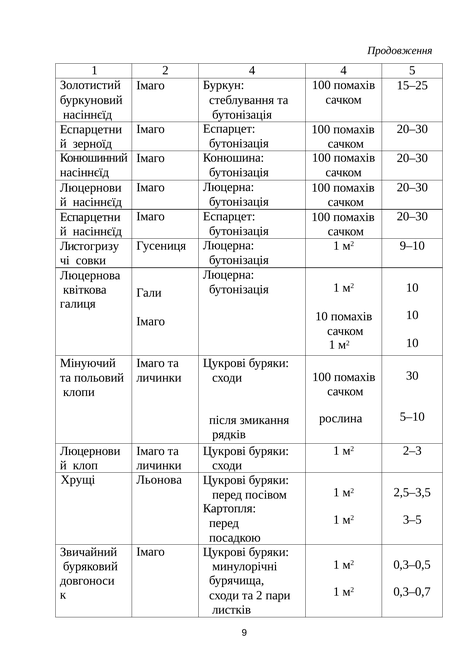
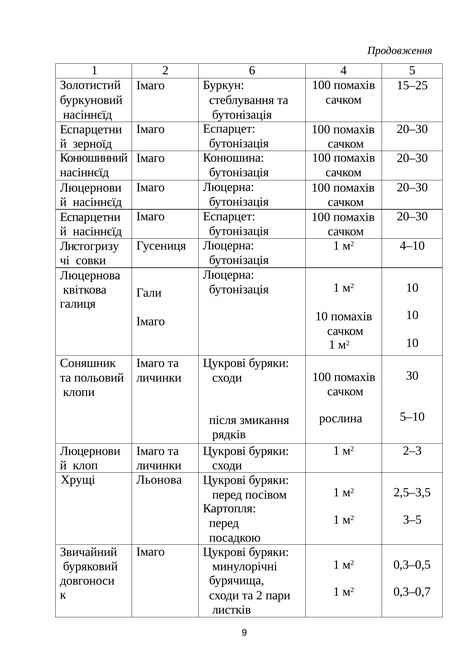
2 4: 4 -> 6 (252, 70)
9–10: 9–10 -> 4–10 (412, 246)
Мінуючий: Мінуючий -> Соняшник (88, 363)
